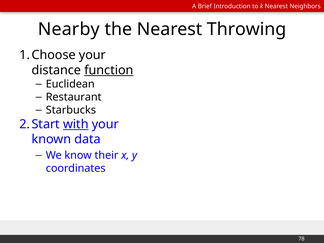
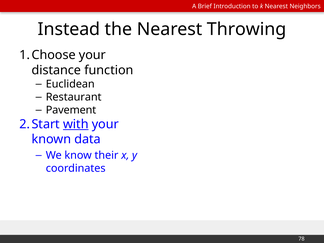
Nearby: Nearby -> Instead (69, 29)
function underline: present -> none (109, 70)
Starbucks: Starbucks -> Pavement (71, 110)
